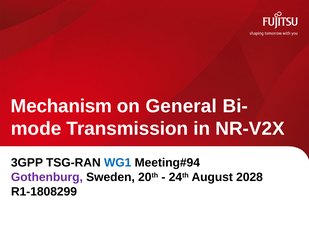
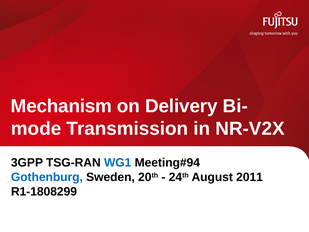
General: General -> Delivery (181, 106)
Gothenburg colour: purple -> blue (47, 177)
2028: 2028 -> 2011 (250, 177)
